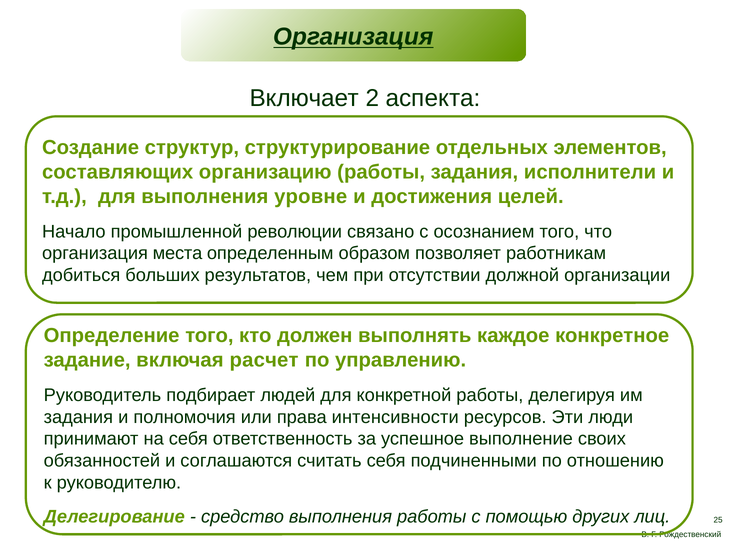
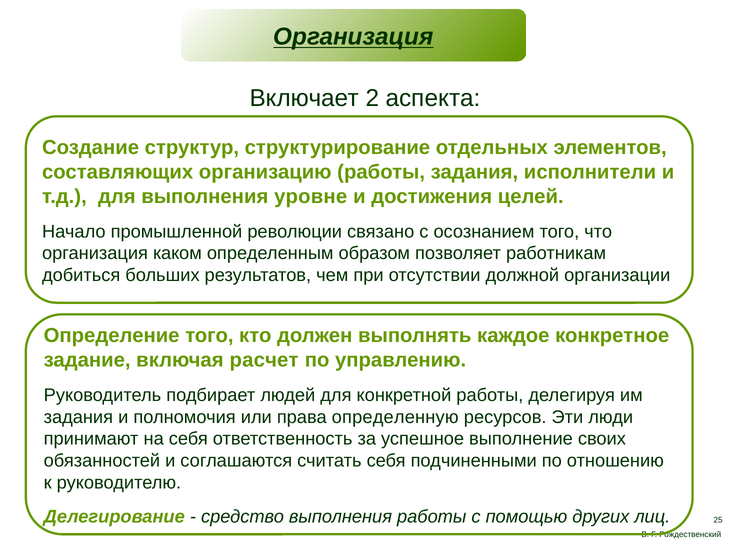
места: места -> каком (177, 253)
интенсивности: интенсивности -> определенную (395, 417)
